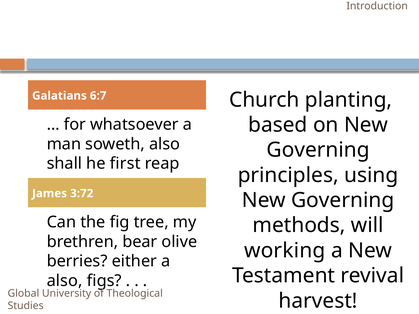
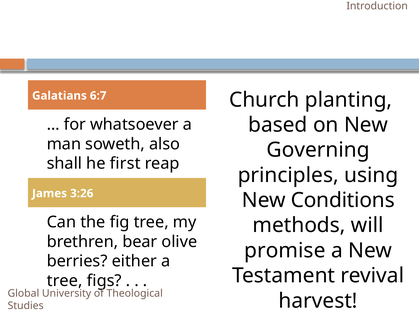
3:72: 3:72 -> 3:26 (82, 194)
Governing: Governing -> Conditions (343, 200)
working: working -> promise (285, 251)
also: also -> tree (65, 281)
